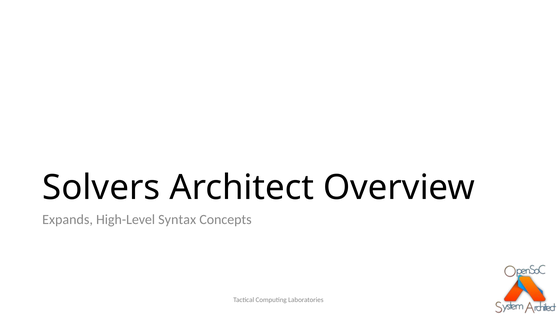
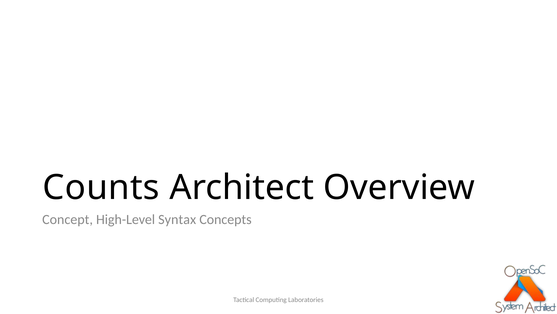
Solvers: Solvers -> Counts (101, 187)
Expands: Expands -> Concept (68, 219)
